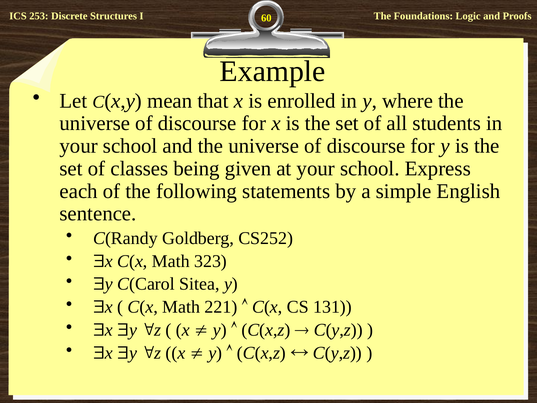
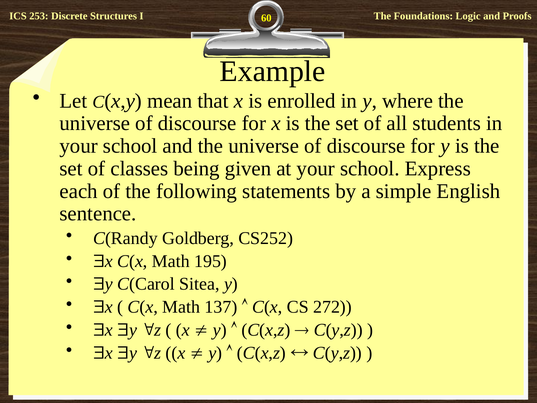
323: 323 -> 195 (211, 261)
221: 221 -> 137 (221, 307)
131: 131 -> 272 (333, 307)
